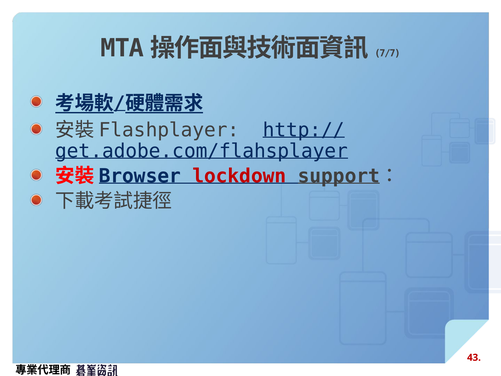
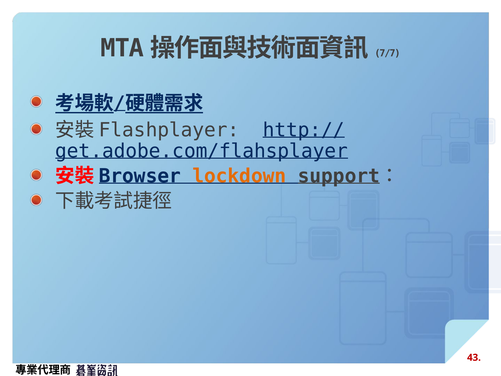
lockdown colour: red -> orange (239, 176)
